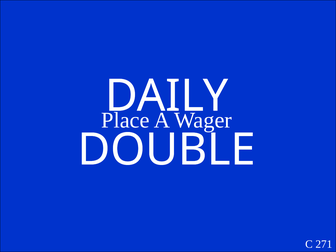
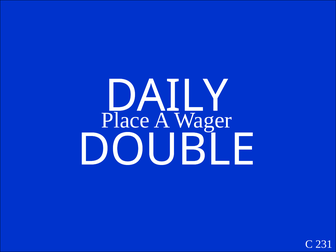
271: 271 -> 231 (324, 244)
